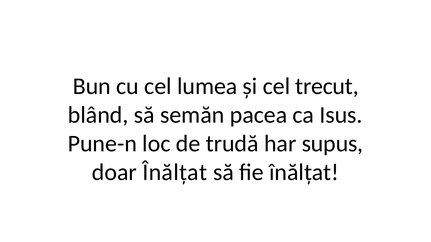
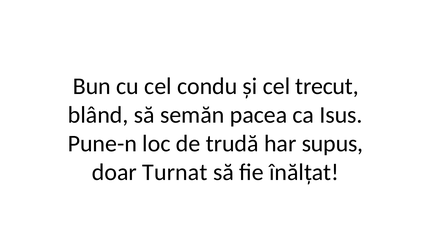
lumea: lumea -> condu (207, 86)
doar Înălțat: Înălțat -> Turnat (175, 172)
